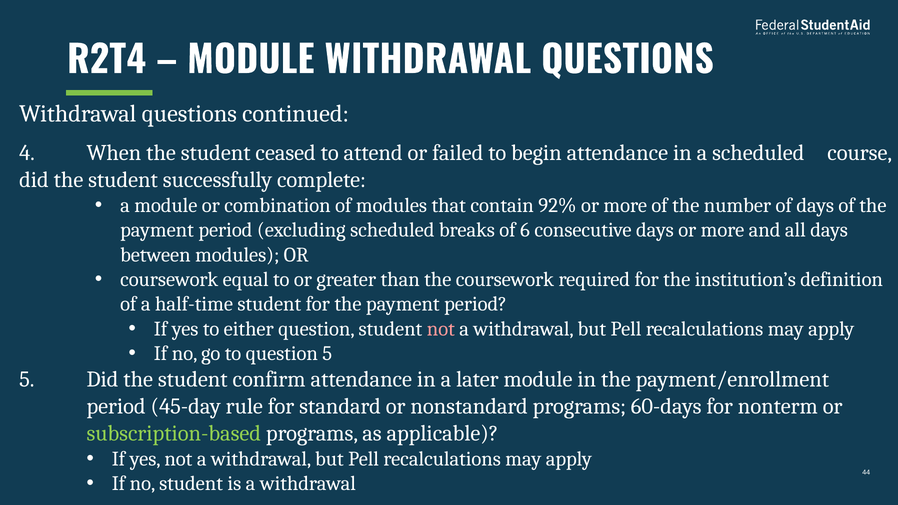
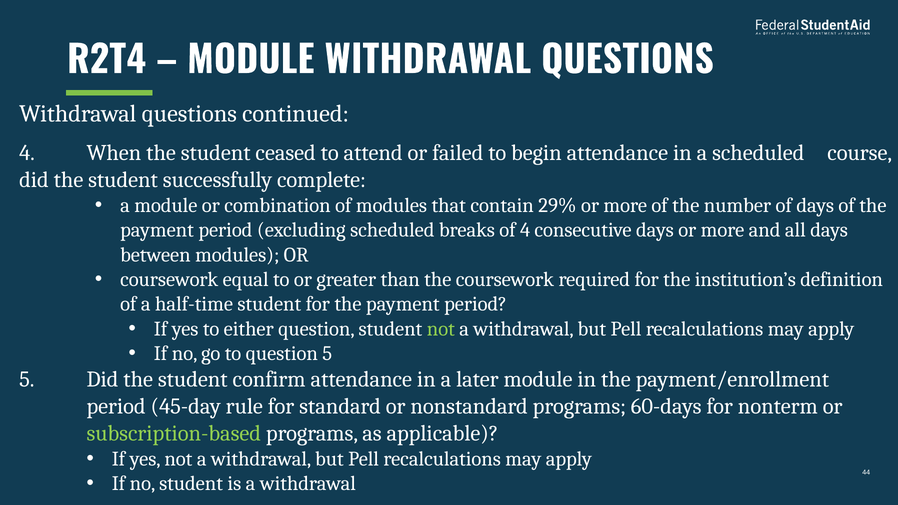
92%: 92% -> 29% (557, 205)
of 6: 6 -> 4 (525, 230)
not colour: pink -> light green (441, 329)
